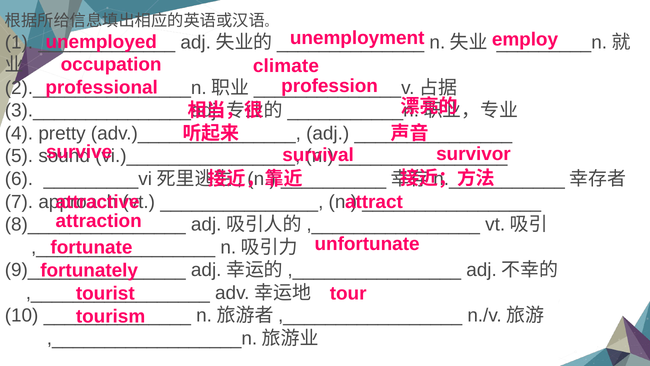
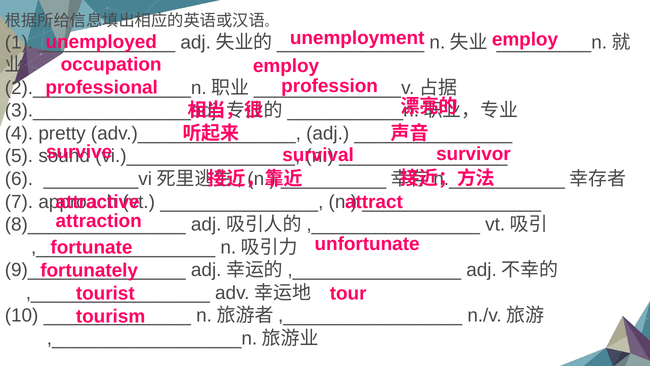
climate: climate -> employ (286, 66)
